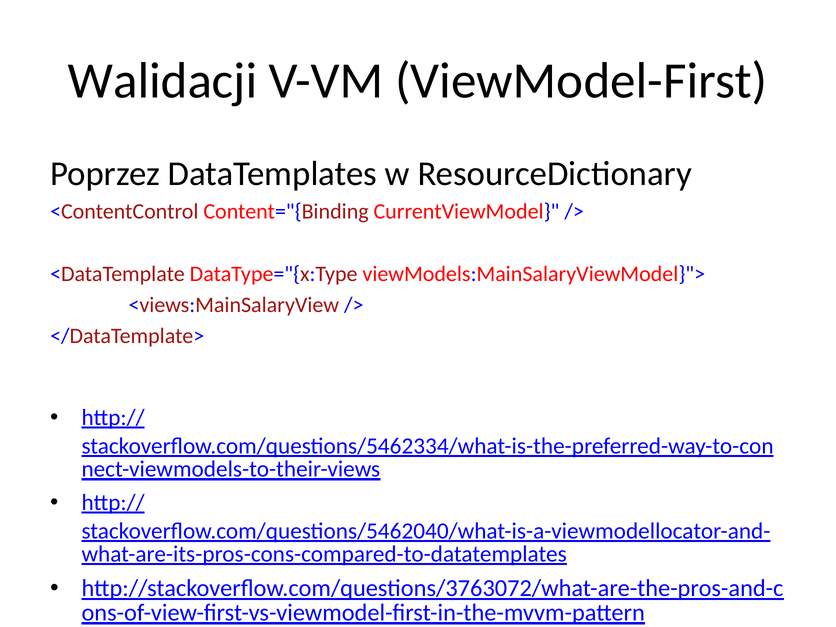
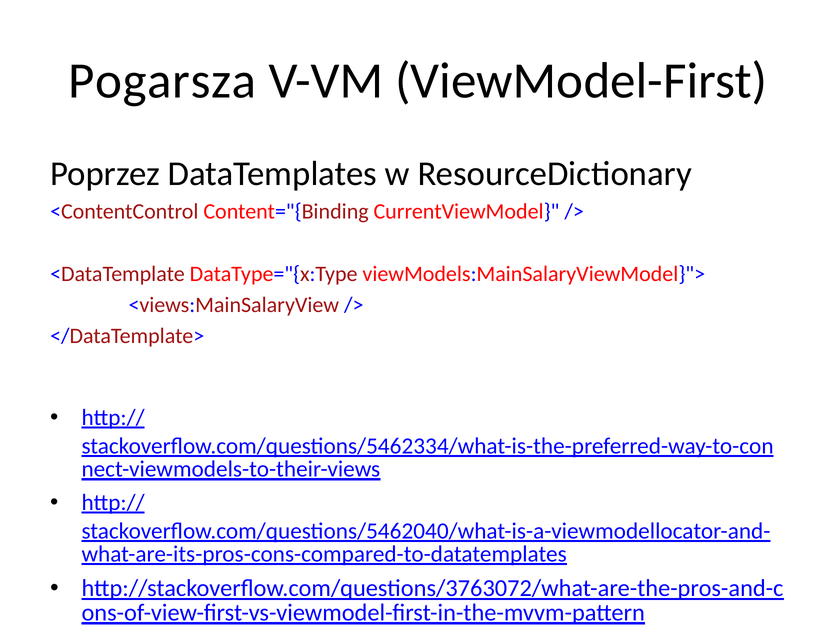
Walidacji: Walidacji -> Pogarsza (162, 81)
